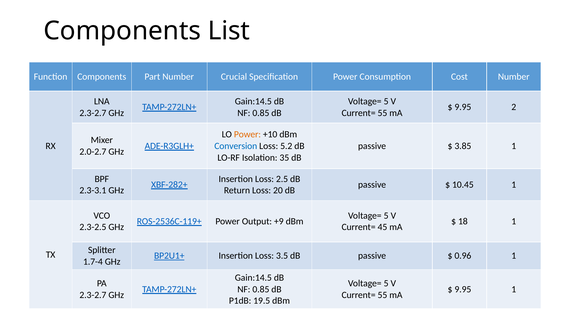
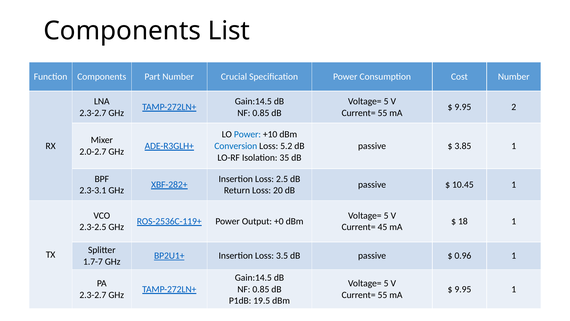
Power colour: orange -> blue (247, 134)
+9: +9 -> +0 (279, 221)
1.7-4: 1.7-4 -> 1.7-7 (93, 261)
